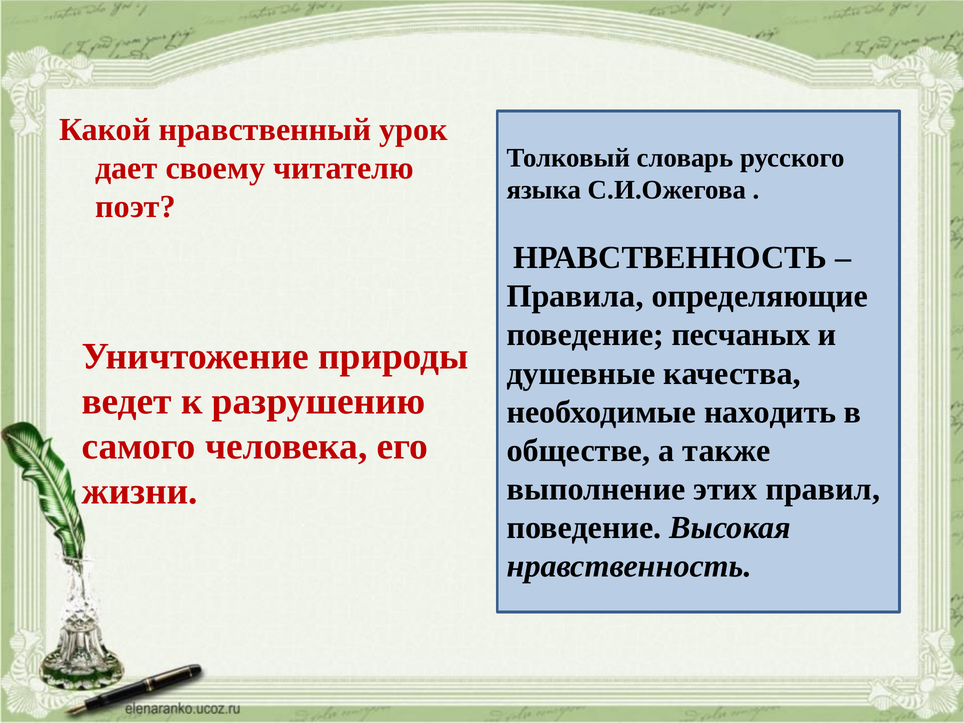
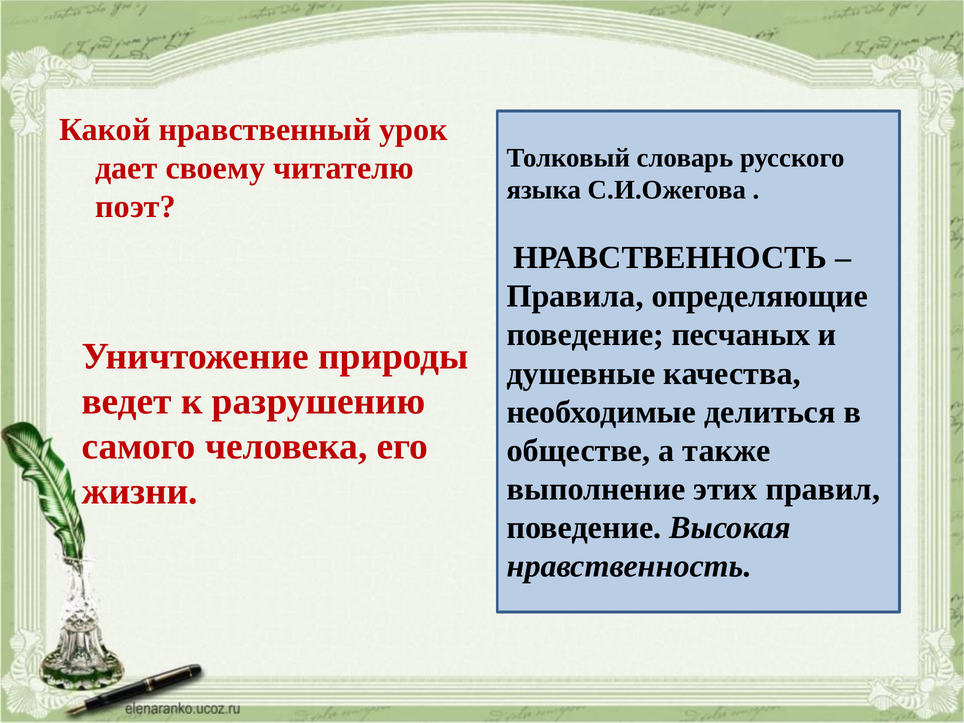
находить: находить -> делиться (770, 412)
